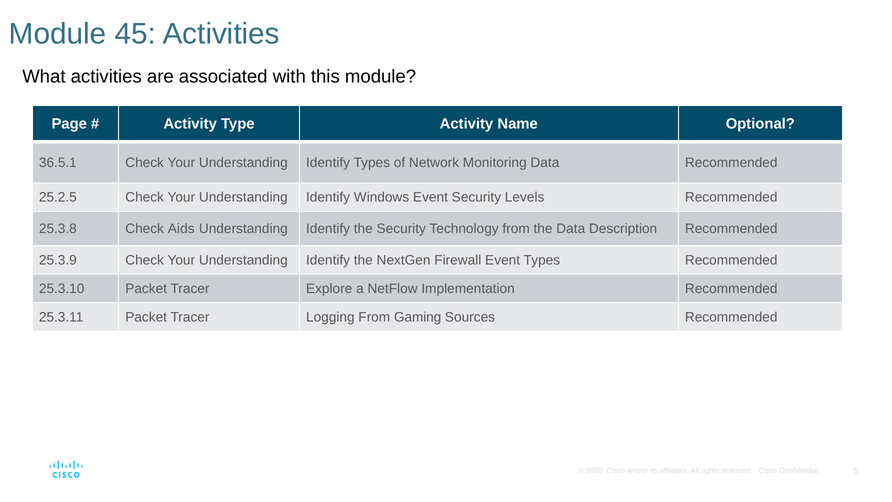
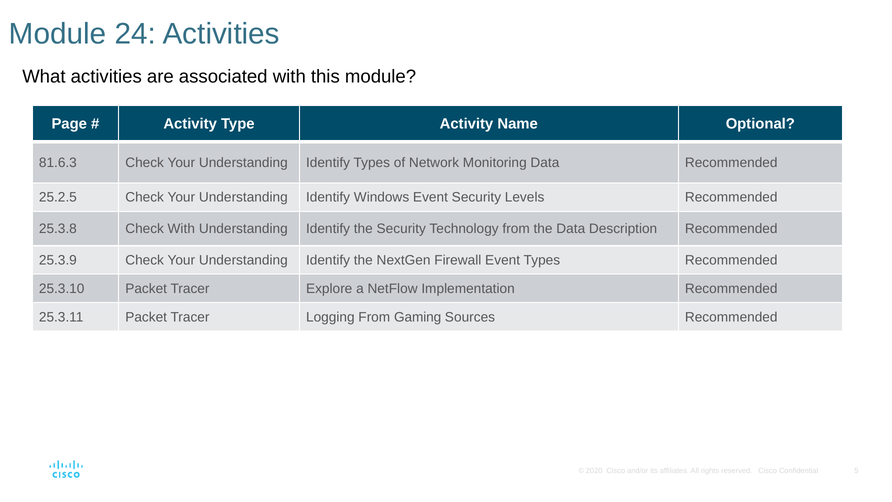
45: 45 -> 24 (135, 34)
36.5.1: 36.5.1 -> 81.6.3 (58, 162)
Check Aids: Aids -> With (181, 229)
